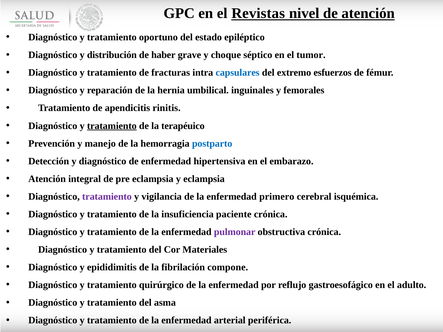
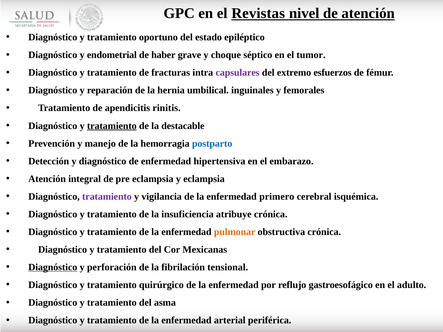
distribución: distribución -> endometrial (112, 55)
capsulares colour: blue -> purple (238, 73)
terapéuico: terapéuico -> destacable (183, 126)
paciente: paciente -> atribuye (234, 214)
pulmonar colour: purple -> orange (235, 232)
Materiales: Materiales -> Mexicanas (205, 250)
Diagnóstico underline: none -> present (53, 267)
epididimitis: epididimitis -> perforación (112, 267)
compone: compone -> tensional (228, 267)
